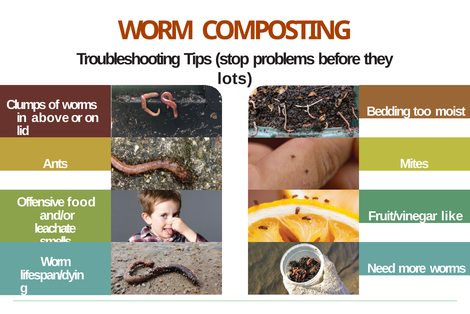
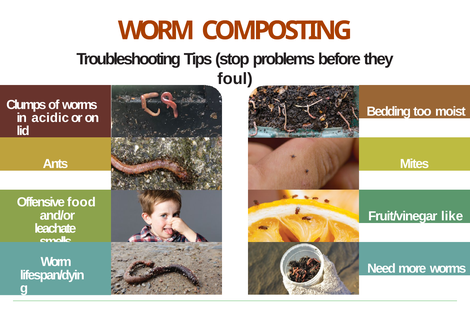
lots: lots -> foul (235, 79)
above: above -> acidic (50, 118)
